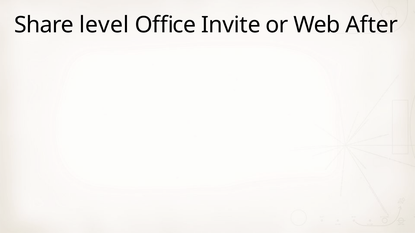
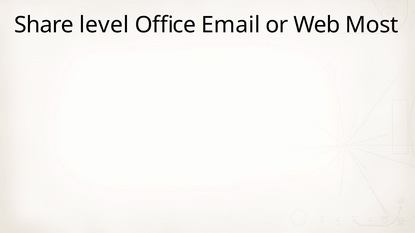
Invite: Invite -> Email (231, 25)
After: After -> Most (372, 25)
